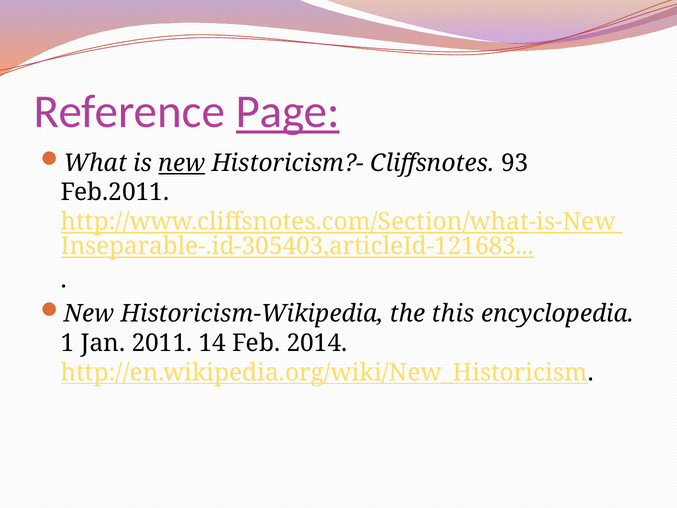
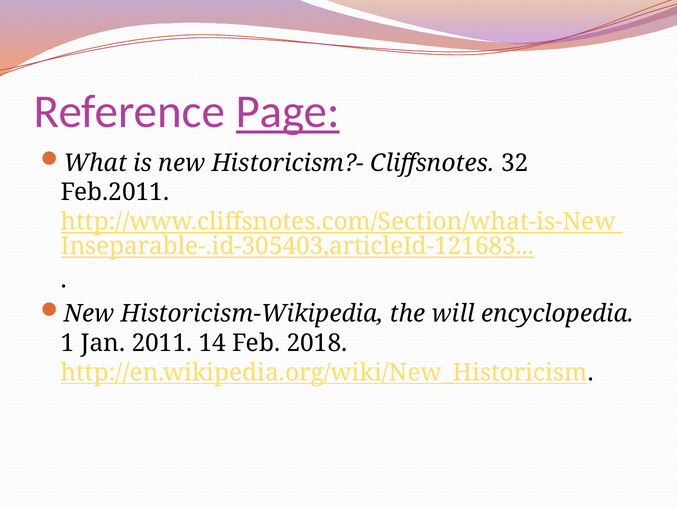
new underline: present -> none (182, 163)
93: 93 -> 32 (515, 163)
this: this -> will (453, 314)
2014: 2014 -> 2018 (317, 343)
